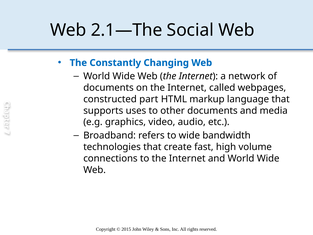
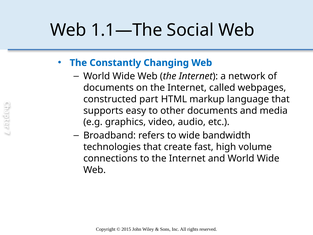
2.1—The: 2.1—The -> 1.1—The (127, 30)
uses: uses -> easy (136, 110)
